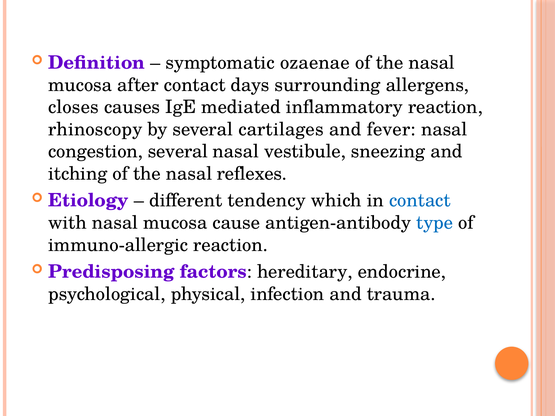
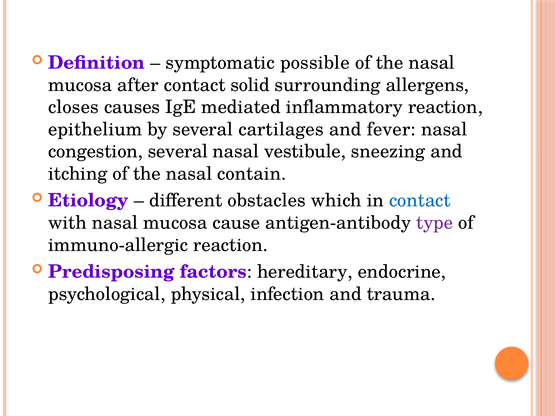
ozaenae: ozaenae -> possible (315, 63)
days: days -> solid (250, 85)
rhinoscopy: rhinoscopy -> epithelium (95, 129)
reflexes: reflexes -> contain (252, 174)
tendency: tendency -> obstacles (267, 201)
type colour: blue -> purple (435, 223)
